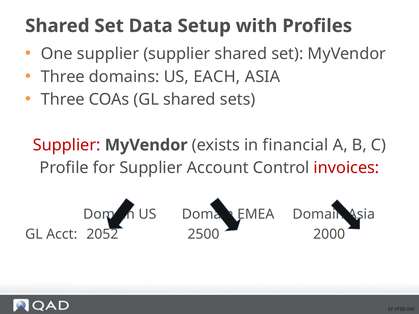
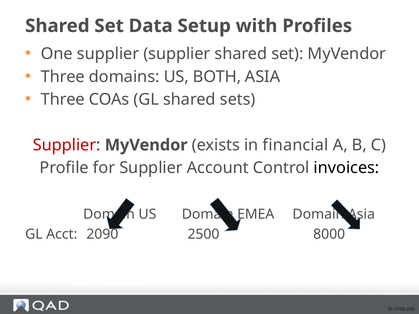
EACH: EACH -> BOTH (217, 77)
invoices colour: red -> black (347, 168)
2052: 2052 -> 2090 (102, 234)
2000: 2000 -> 8000 (329, 234)
